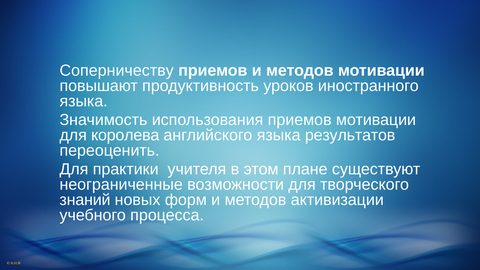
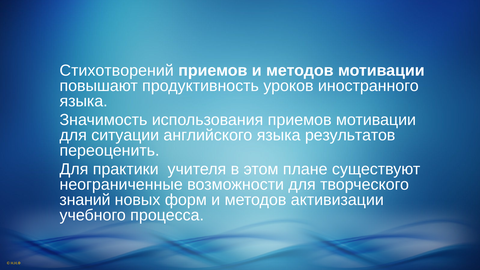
Соперничеству: Соперничеству -> Стихотворений (117, 71)
королева: королева -> ситуации (125, 135)
